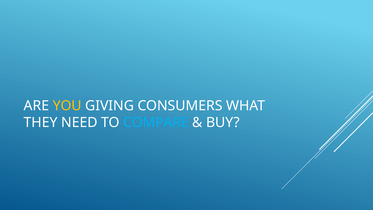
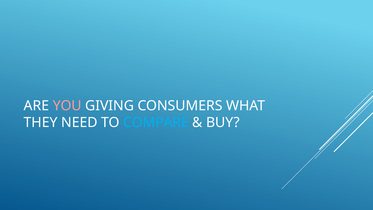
YOU colour: yellow -> pink (67, 106)
